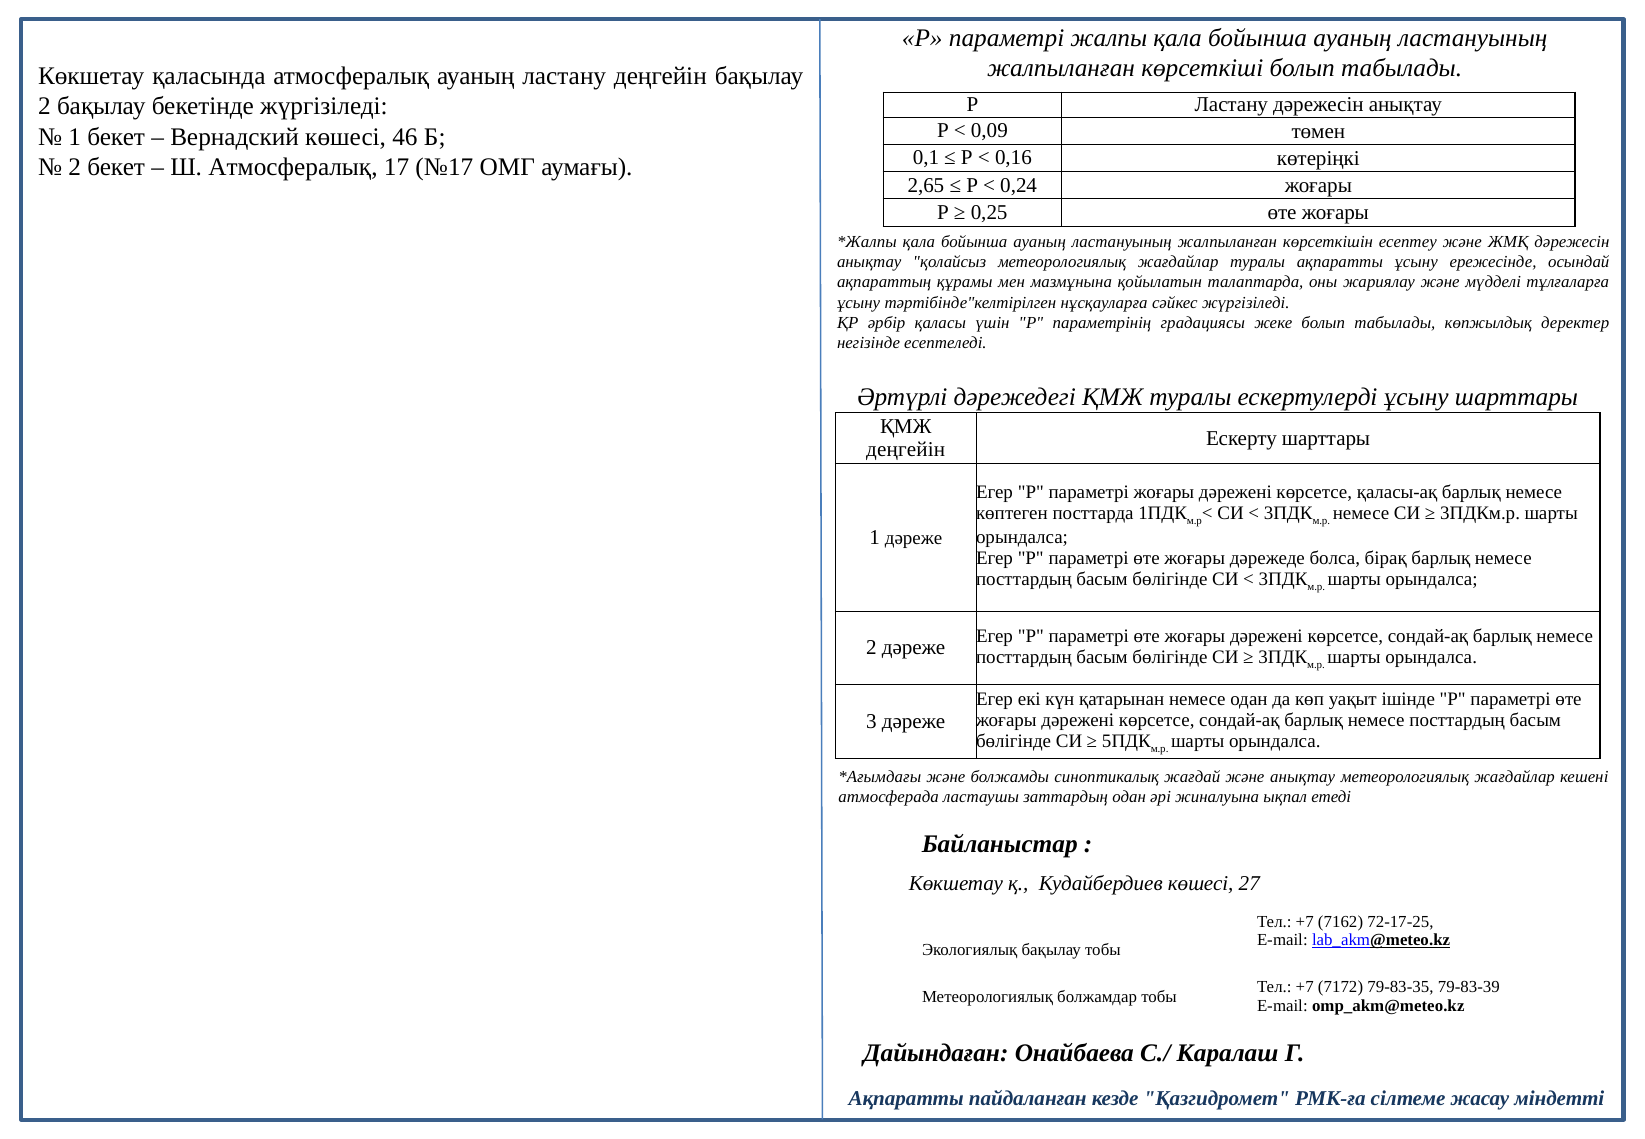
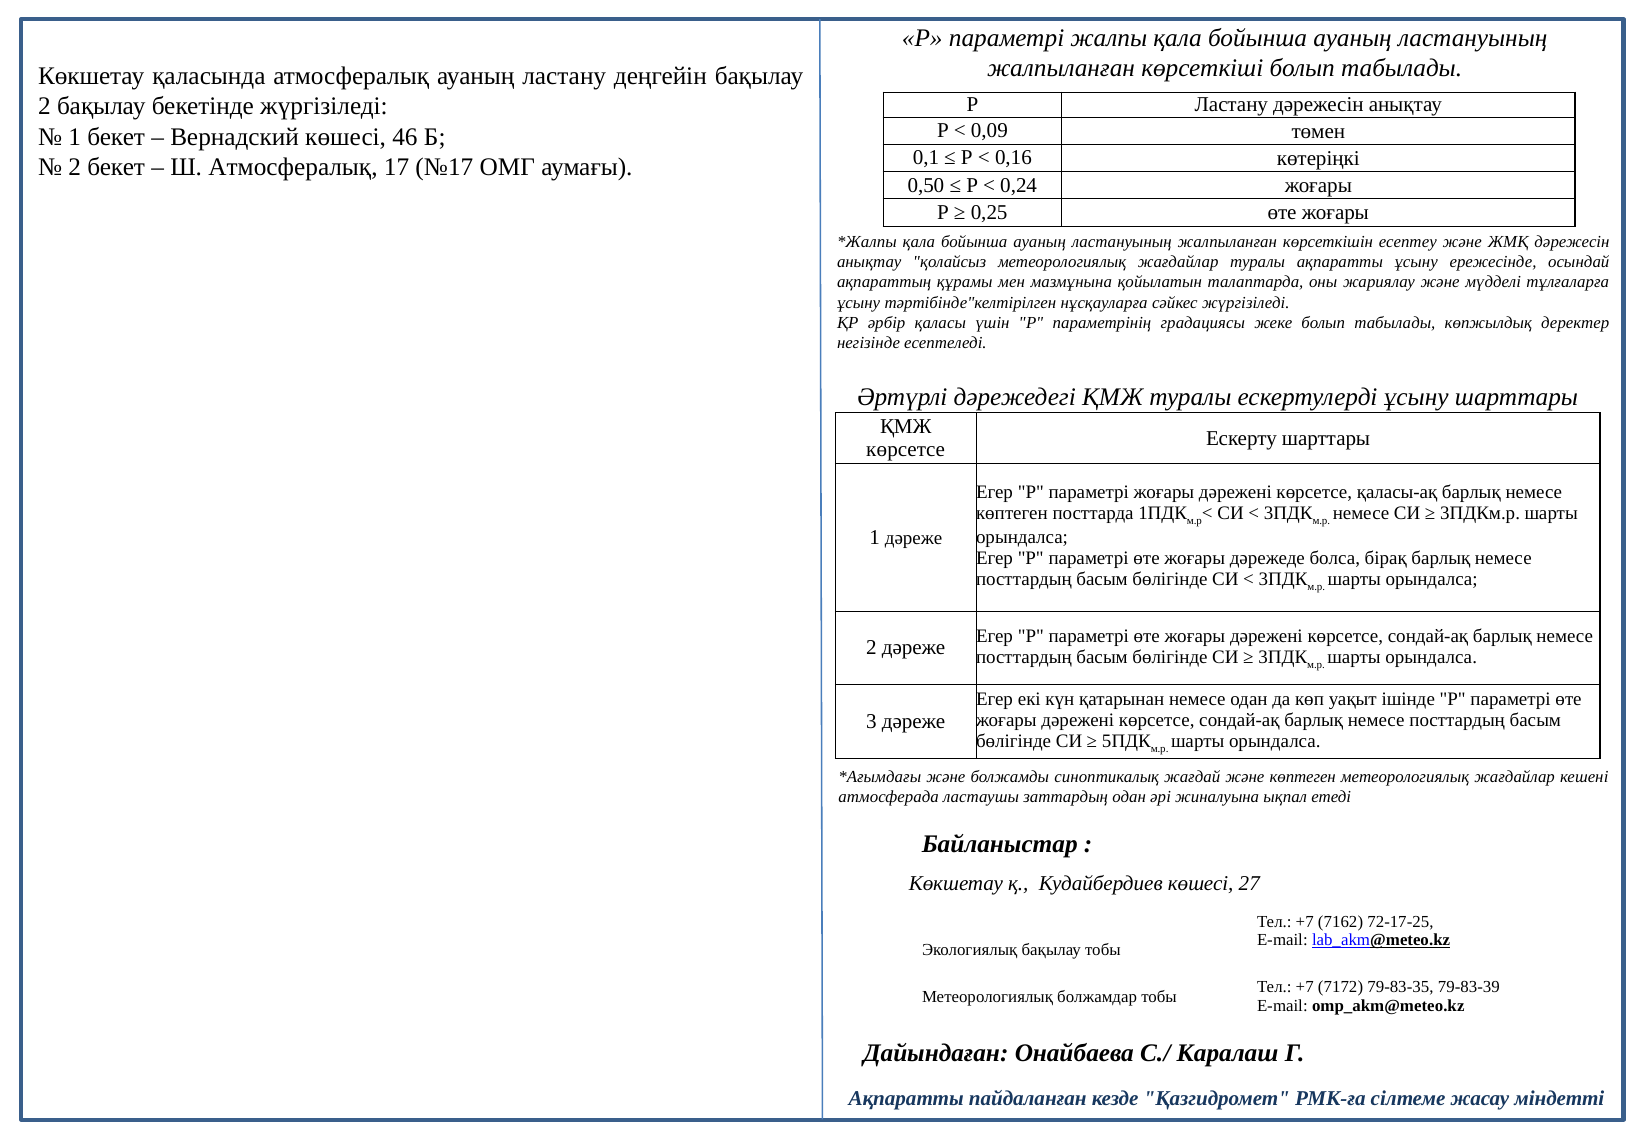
2,65: 2,65 -> 0,50 (926, 185)
деңгейін: деңгейін -> көрсетсе (906, 450)
және анықтау: анықтау -> көптеген (1303, 776)
